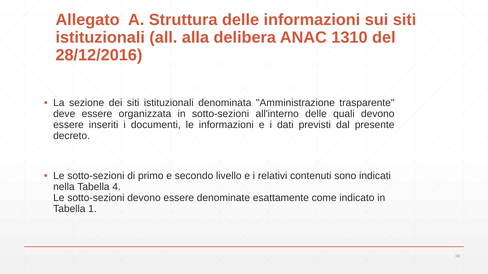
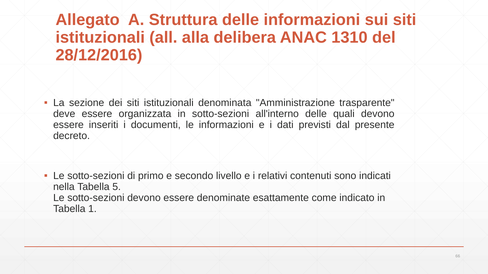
4: 4 -> 5 (117, 187)
